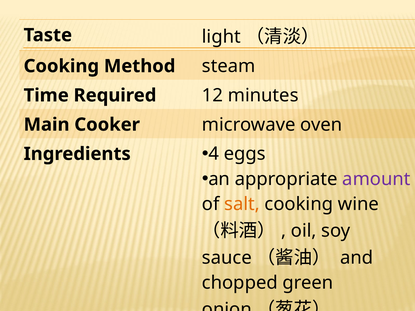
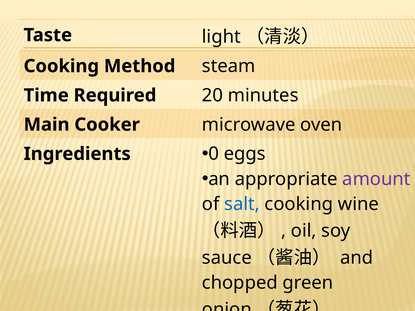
12: 12 -> 20 (212, 95)
4: 4 -> 0 (214, 154)
salt colour: orange -> blue (242, 204)
